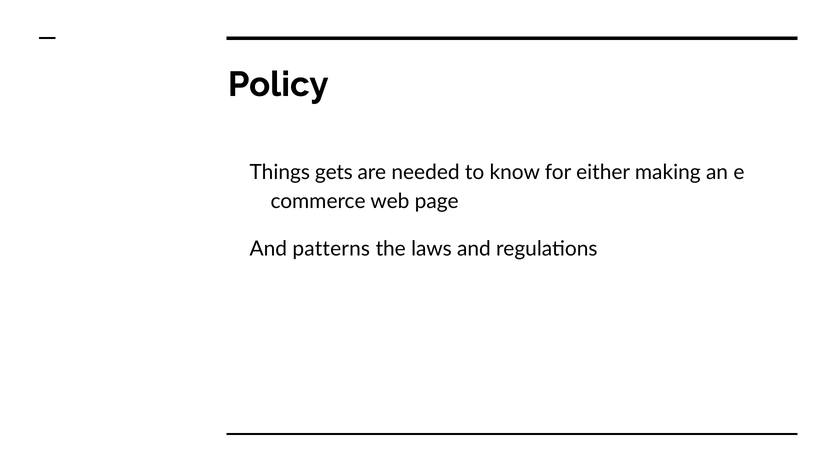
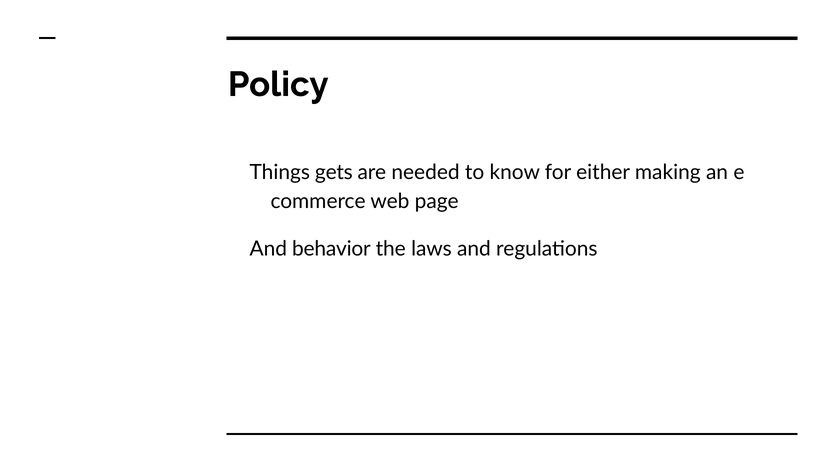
patterns: patterns -> behavior (331, 248)
